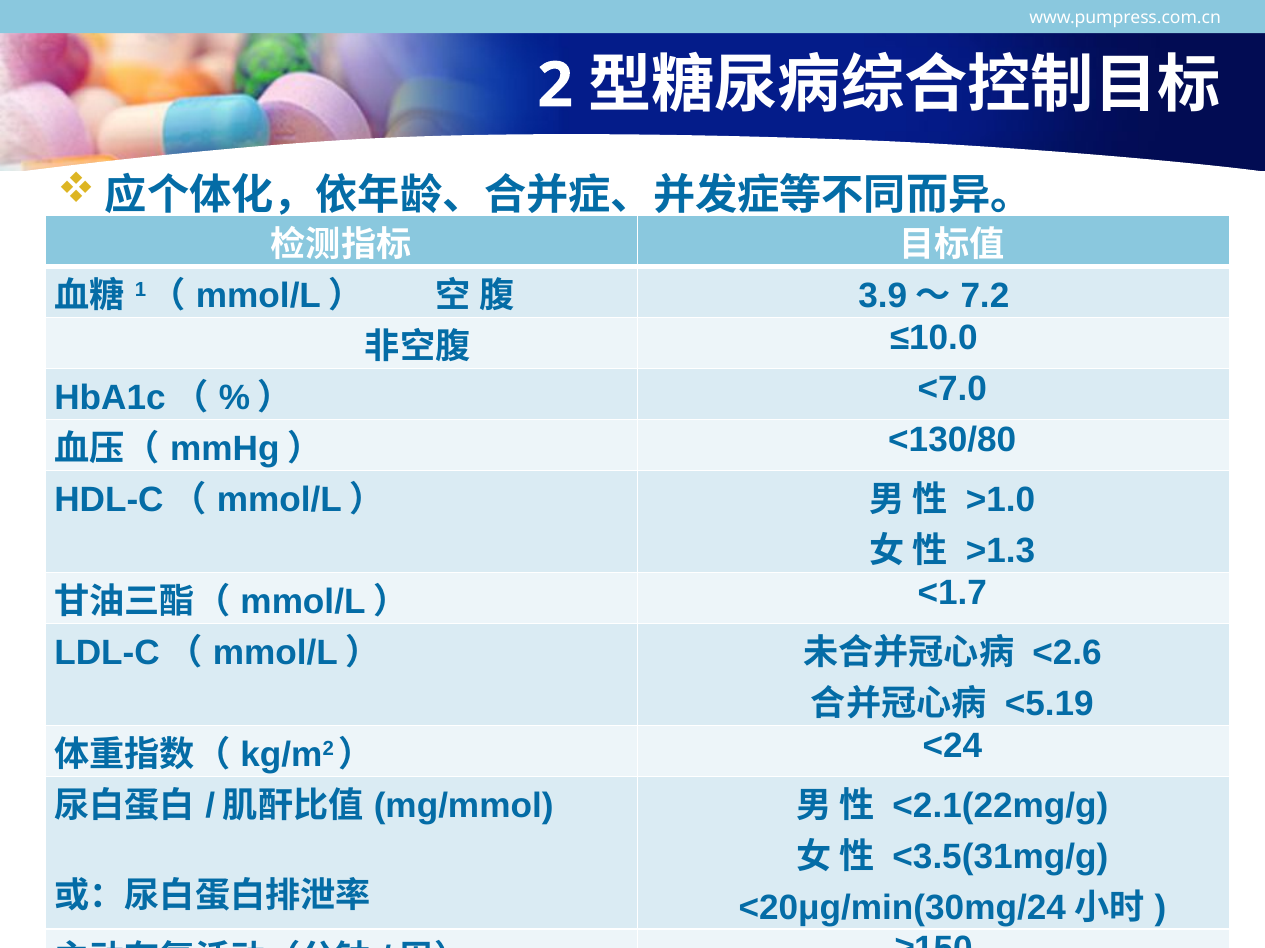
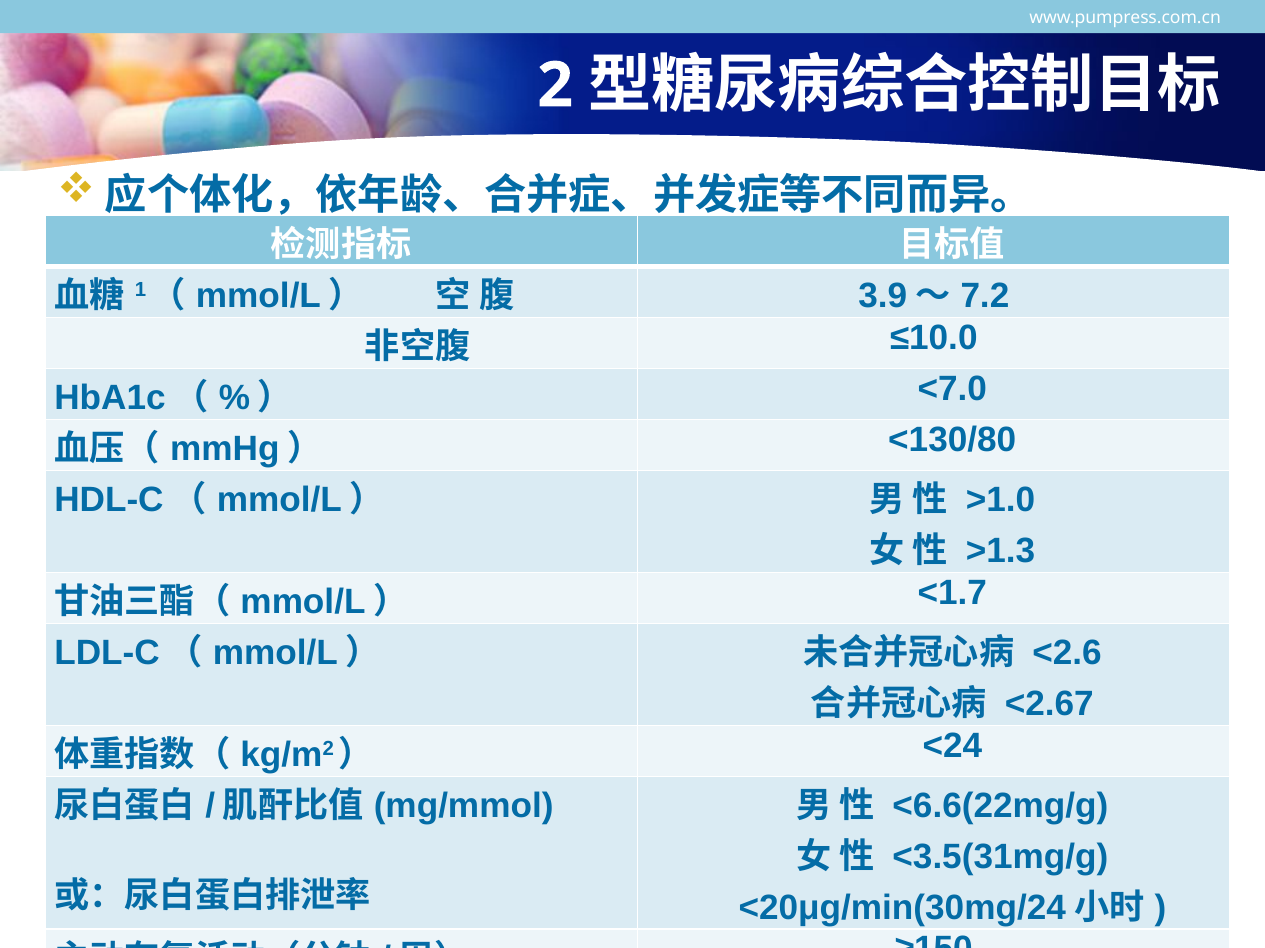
<5.19: <5.19 -> <2.67 (1049, 704)
<2.1(22mg/g: <2.1(22mg/g -> <6.6(22mg/g (1000, 806)
